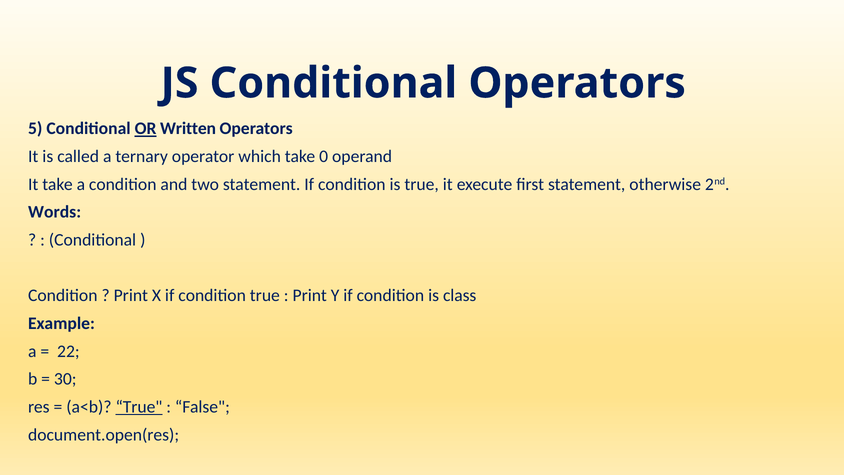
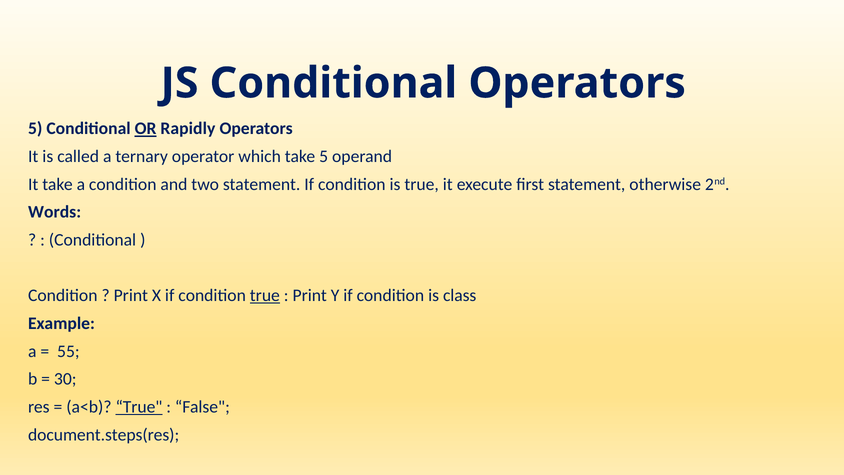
Written: Written -> Rapidly (188, 129)
take 0: 0 -> 5 (324, 156)
true underline: none -> present (265, 295)
22: 22 -> 55 (68, 351)
document.open(res: document.open(res -> document.steps(res (104, 434)
